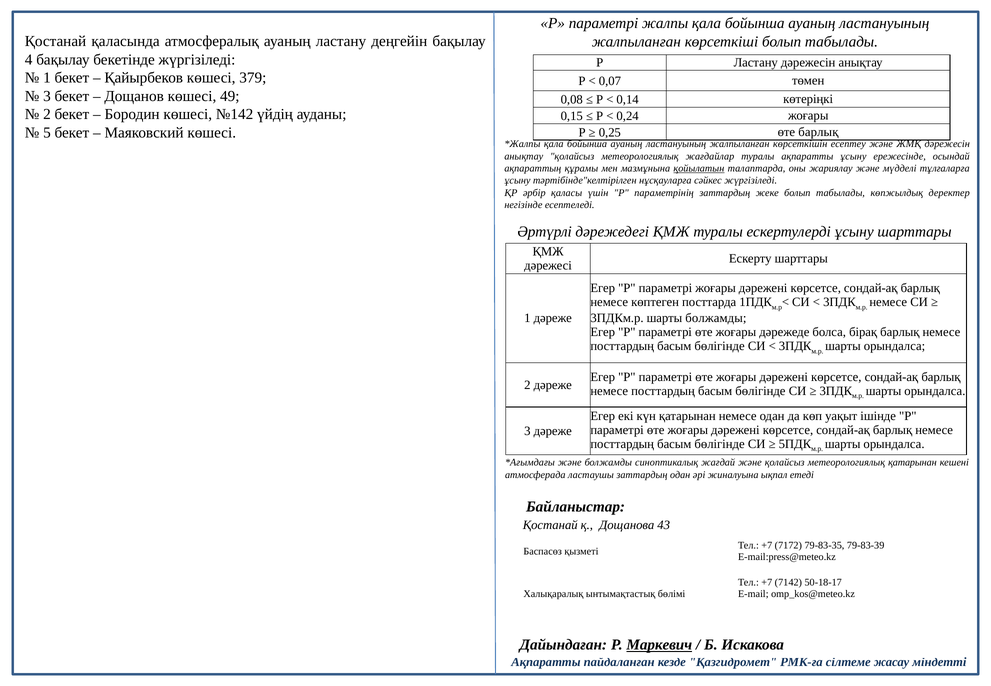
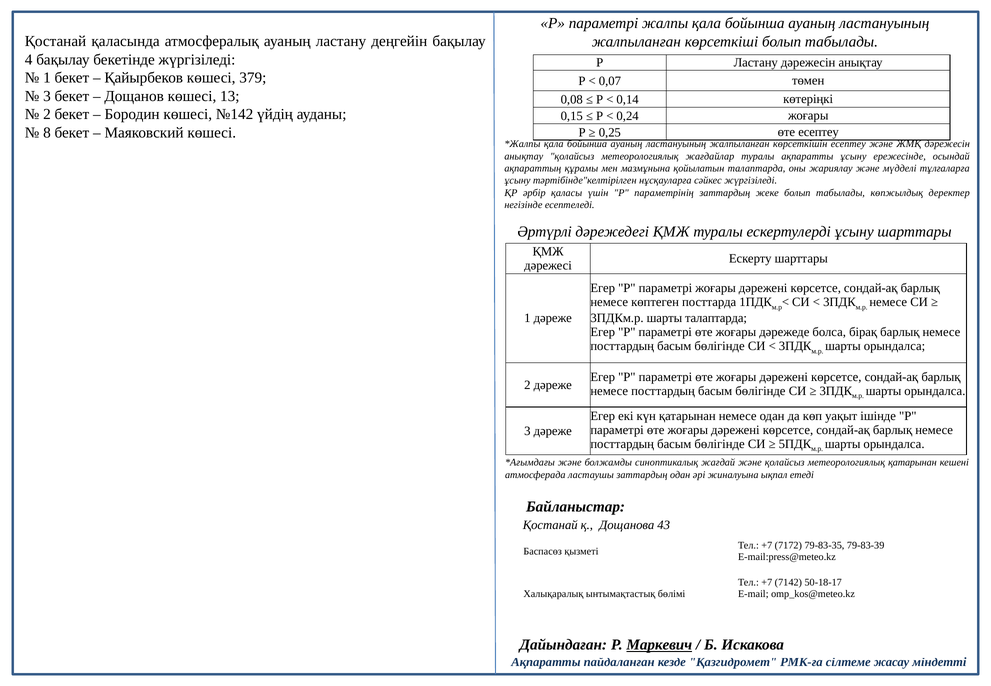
49: 49 -> 13 (230, 96)
5: 5 -> 8 (47, 133)
өте барлық: барлық -> есептеу (819, 132)
қойылатын underline: present -> none (699, 168)
шарты болжамды: болжамды -> талаптарда (716, 318)
